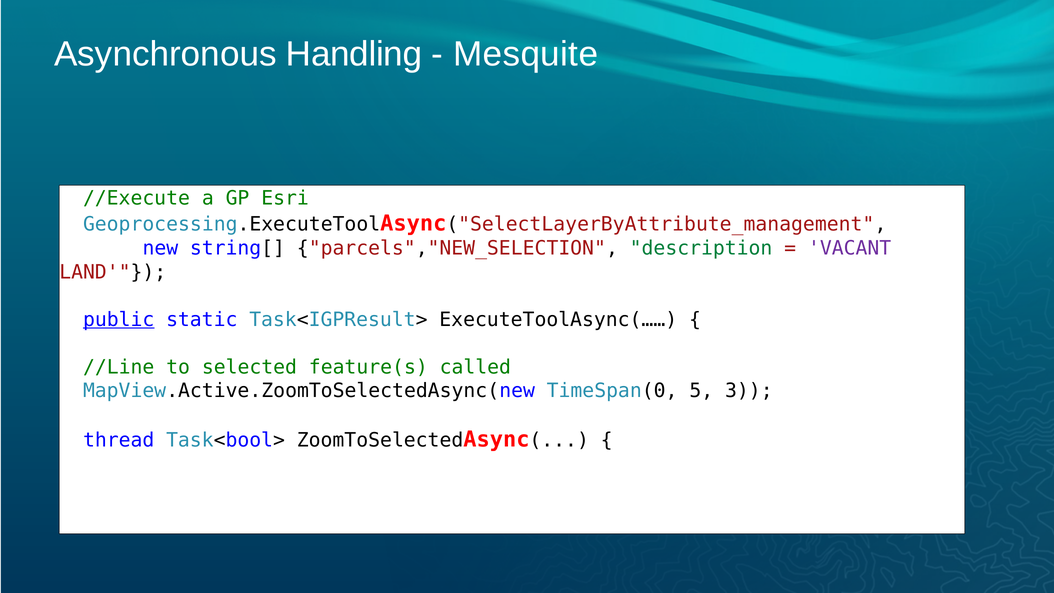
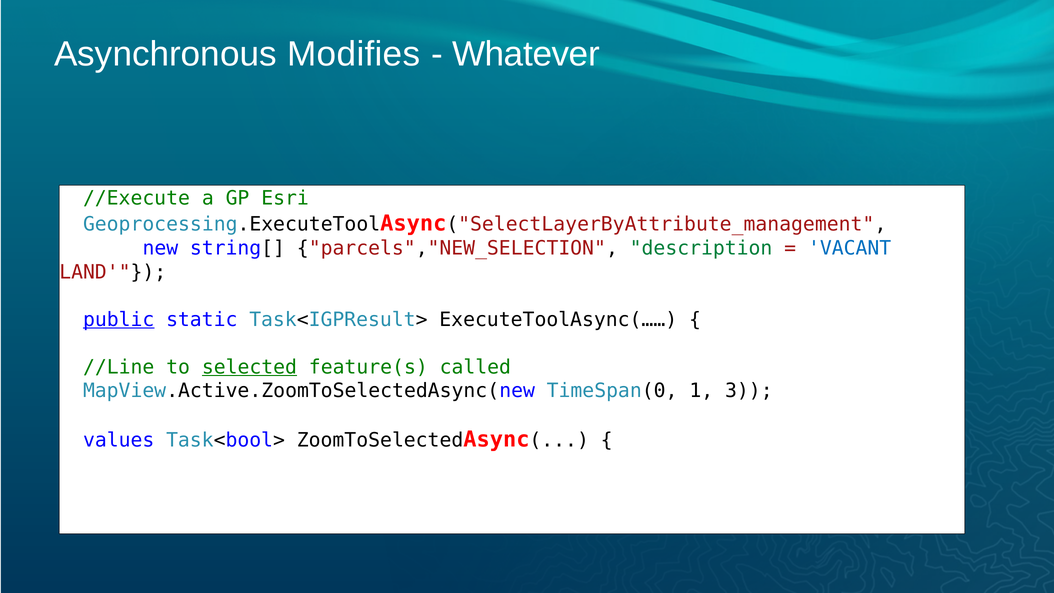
Handling: Handling -> Modifies (354, 54)
Mesquite: Mesquite -> Whatever (526, 54)
VACANT colour: purple -> blue (850, 248)
selected underline: none -> present (249, 367)
5: 5 -> 1 (701, 391)
thread: thread -> values (119, 440)
